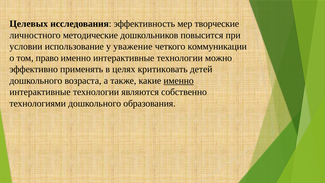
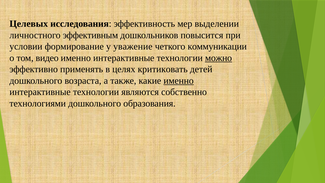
творческие: творческие -> выделении (217, 24)
методические: методические -> эффективным (90, 35)
использование: использование -> формирование (74, 47)
право: право -> видео (47, 58)
можно underline: none -> present (219, 58)
